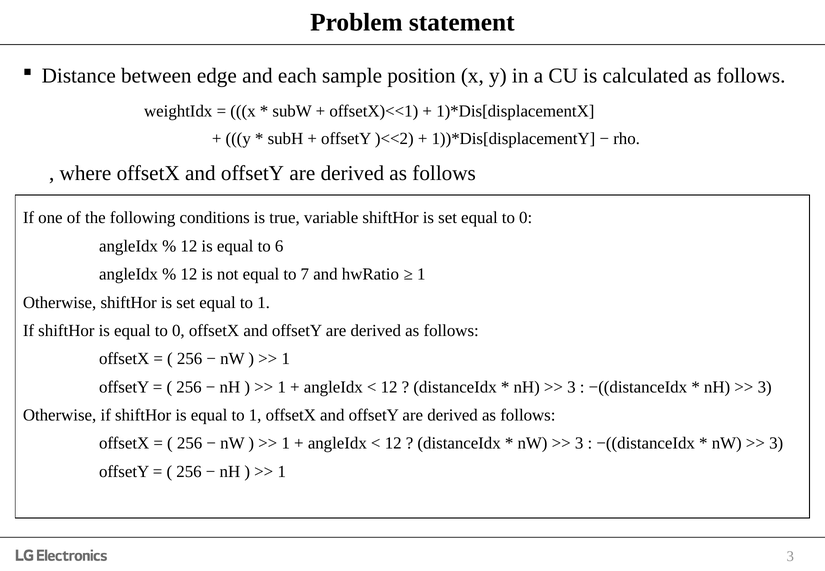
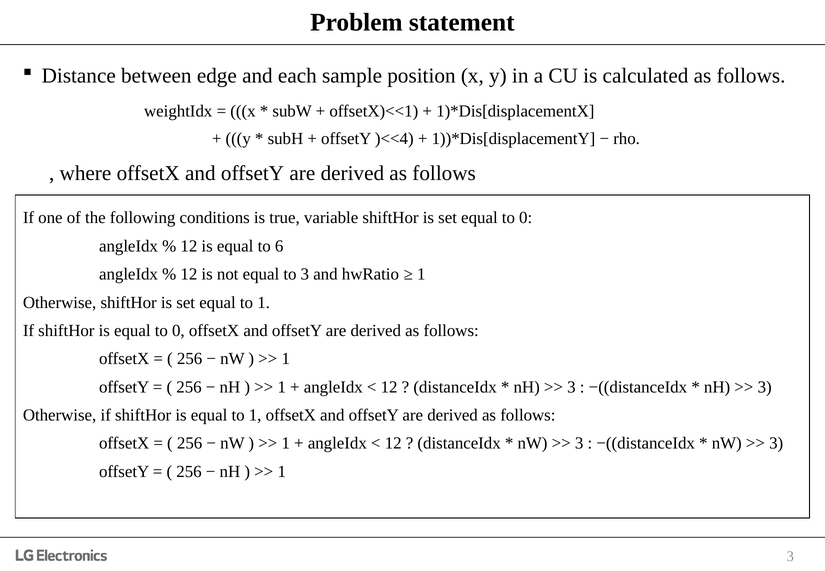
)<<2: )<<2 -> )<<4 (394, 139)
to 7: 7 -> 3 (305, 274)
